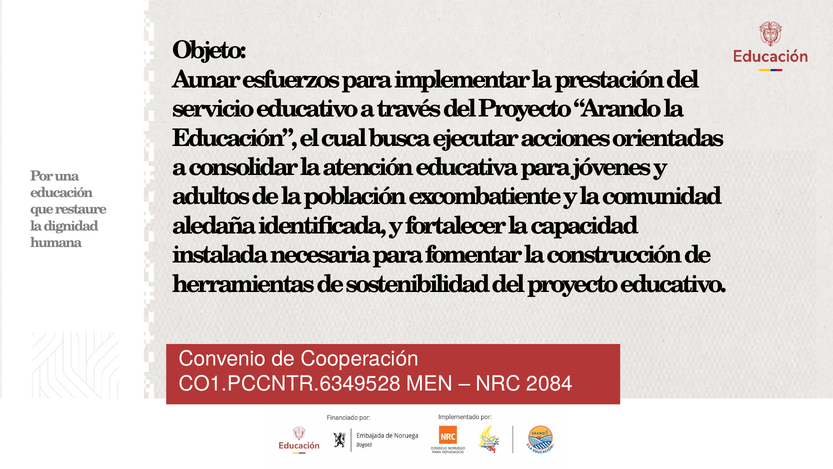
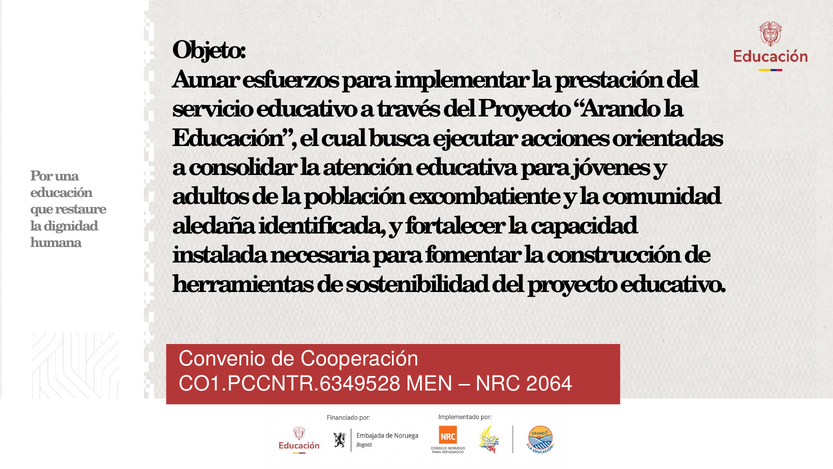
2084: 2084 -> 2064 (550, 384)
